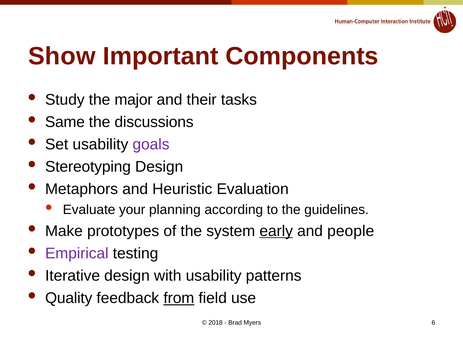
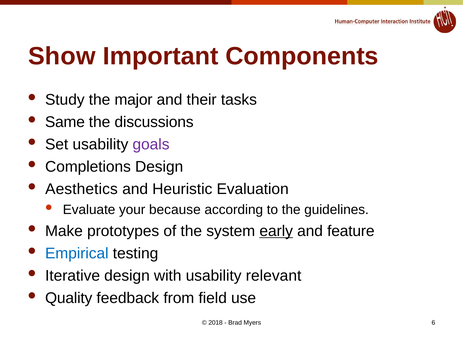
Stereotyping: Stereotyping -> Completions (88, 167)
Metaphors: Metaphors -> Aesthetics (82, 189)
planning: planning -> because (175, 210)
people: people -> feature (351, 231)
Empirical colour: purple -> blue (77, 254)
patterns: patterns -> relevant (274, 276)
from underline: present -> none (179, 298)
